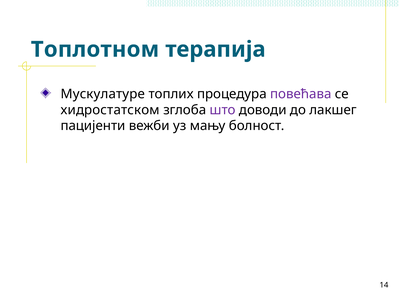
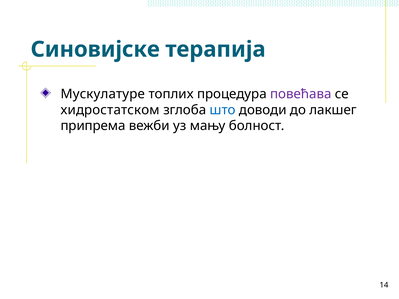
Топлотном: Топлотном -> Синовијске (95, 49)
што colour: purple -> blue (223, 110)
пацијенти: пацијенти -> припрема (93, 126)
